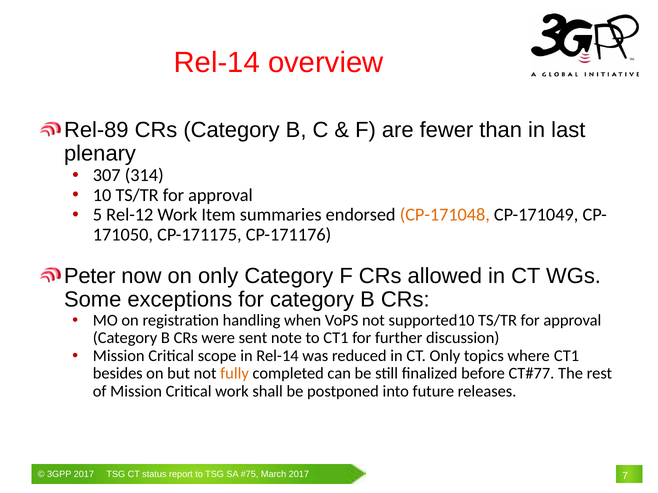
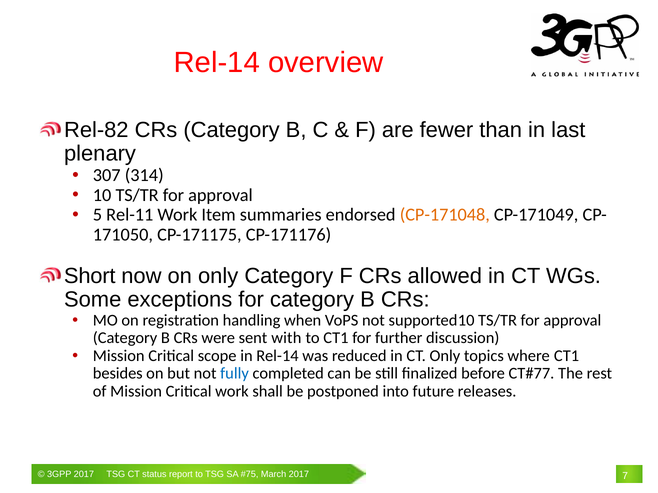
Rel-89: Rel-89 -> Rel-82 (96, 130)
Rel-12: Rel-12 -> Rel-11 (130, 215)
Peter: Peter -> Short (90, 276)
note: note -> with (286, 338)
fully colour: orange -> blue (235, 374)
